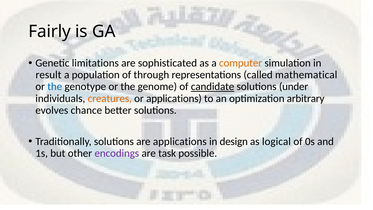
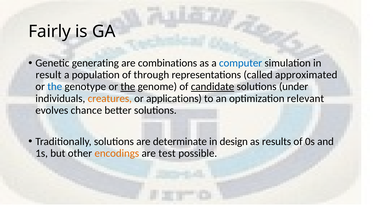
limitations: limitations -> generating (95, 63)
sophisticated: sophisticated -> combinations (168, 63)
computer colour: orange -> blue (241, 63)
mathematical: mathematical -> approximated (306, 75)
the underline: none -> present (128, 87)
arbitrary: arbitrary -> relevant (306, 98)
are applications: applications -> determinate (180, 141)
logical: logical -> results (277, 141)
encodings colour: purple -> orange (117, 153)
task: task -> test (167, 153)
